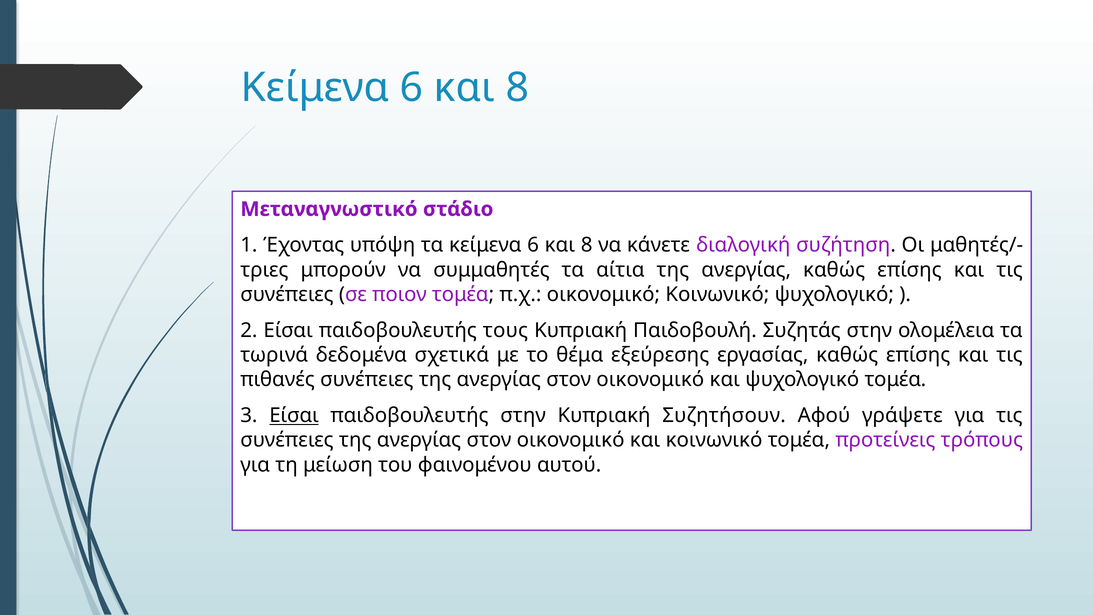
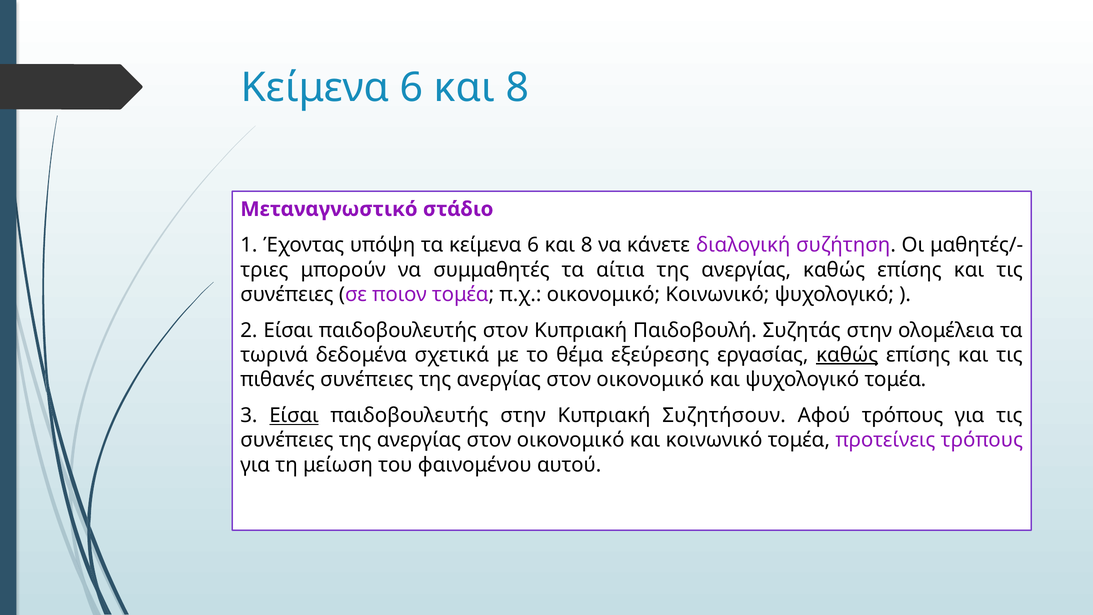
παιδοβουλευτής τους: τους -> στον (506, 330)
καθώς underline: none -> present (847, 355)
Αφού γράψετε: γράψετε -> τρόπους (903, 415)
